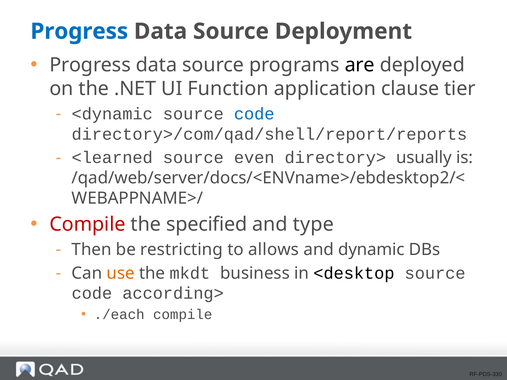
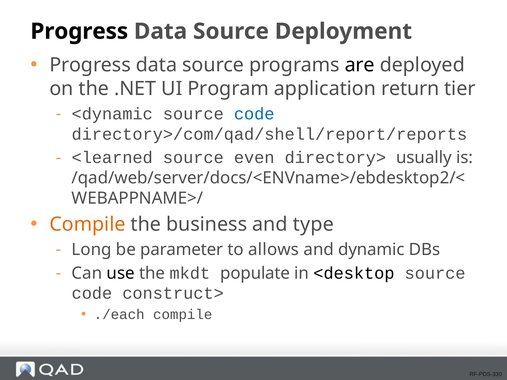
Progress colour: blue -> black (79, 31)
Function: Function -> Program (228, 89)
clause: clause -> return (410, 89)
Compile colour: red -> orange (87, 224)
specified: specified -> business (207, 224)
Then: Then -> Long (92, 250)
restricting: restricting -> parameter (182, 250)
use colour: orange -> black (121, 273)
business: business -> populate (255, 273)
according>: according> -> construct> (173, 294)
